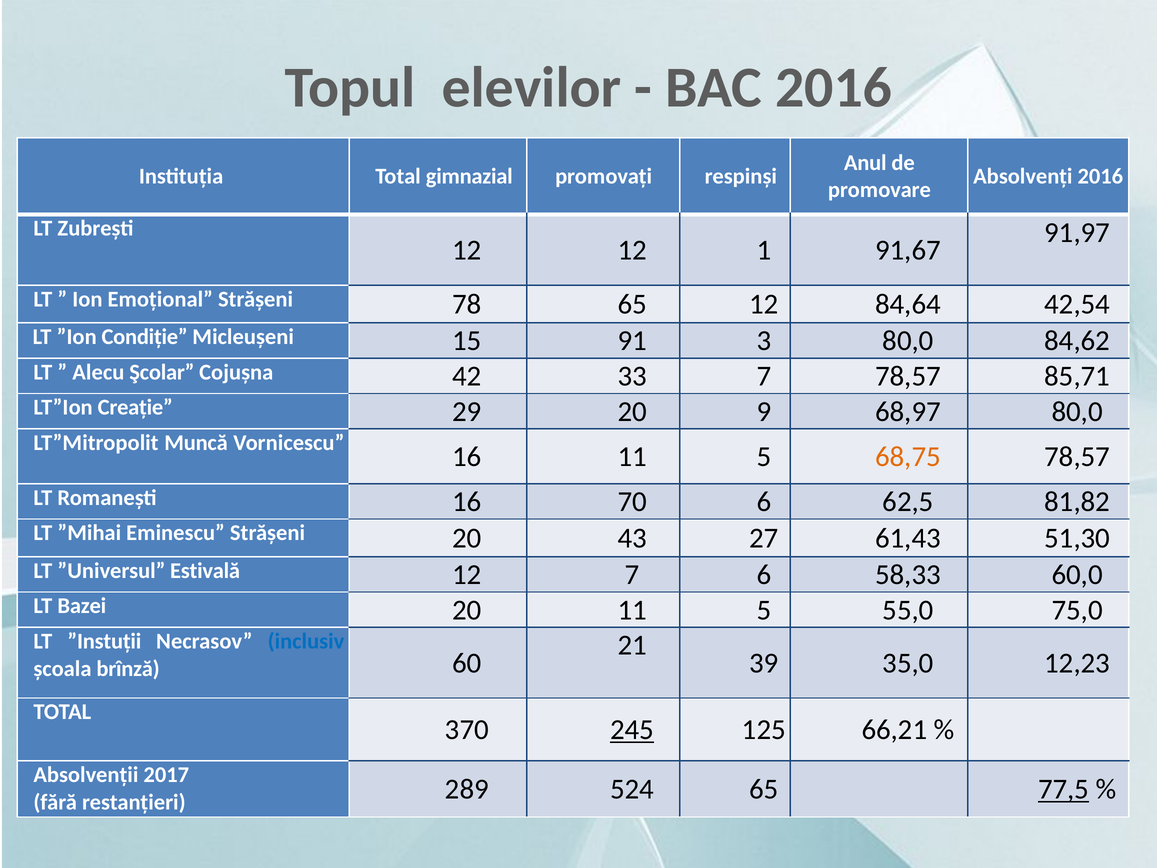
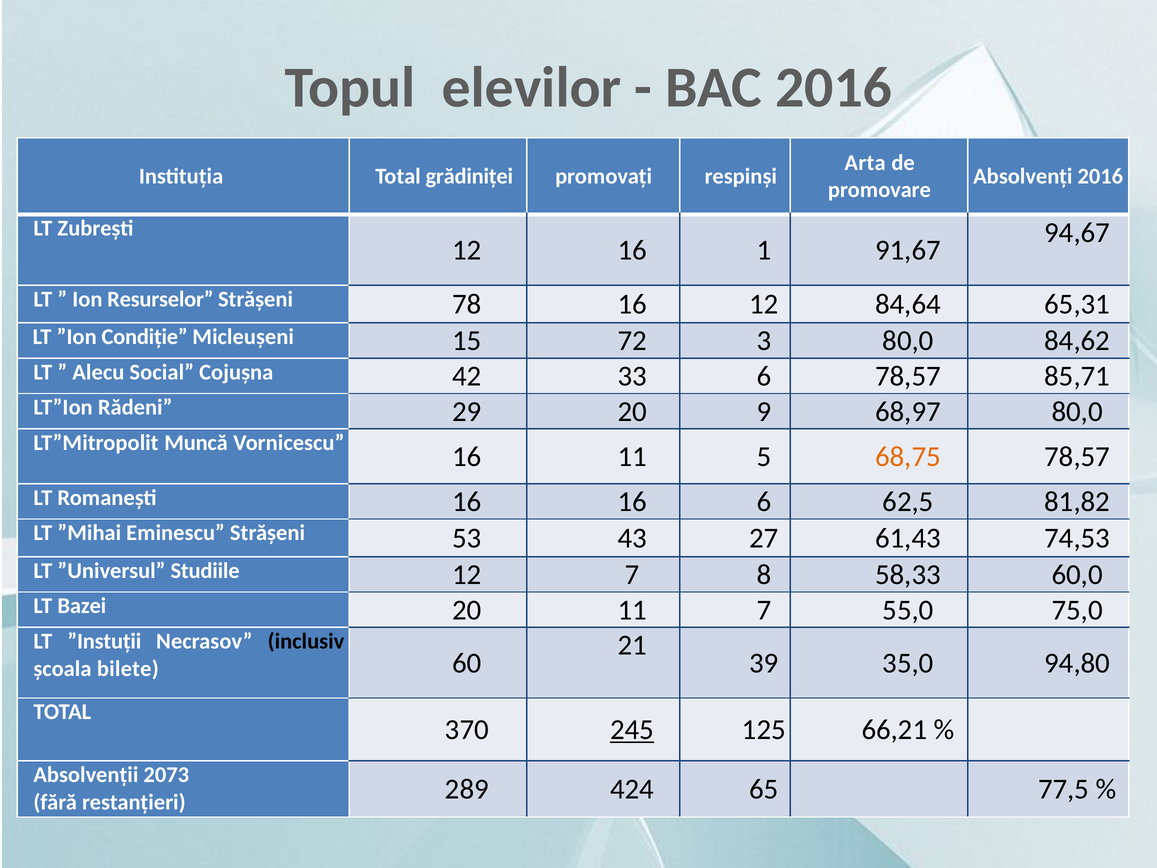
Anul: Anul -> Arta (865, 163)
gimnazial: gimnazial -> grădiniței (469, 176)
91,97: 91,97 -> 94,67 (1077, 232)
12 12: 12 -> 16 (632, 250)
Emoțional: Emoțional -> Resurselor (160, 299)
78 65: 65 -> 16 (632, 304)
42,54: 42,54 -> 65,31 (1077, 304)
91: 91 -> 72 (632, 341)
Şcolar: Şcolar -> Social (162, 372)
33 7: 7 -> 6 (764, 376)
Creație: Creație -> Rădeni (135, 407)
16 70: 70 -> 16 (632, 502)
Strășeni 20: 20 -> 53 (467, 538)
51,30: 51,30 -> 74,53 (1077, 538)
Estivală: Estivală -> Studiile (205, 570)
7 6: 6 -> 8 (764, 575)
20 11 5: 5 -> 7 (764, 610)
inclusiv colour: blue -> black (306, 641)
12,23: 12,23 -> 94,80 (1077, 663)
brînză: brînză -> bilete (128, 669)
2017: 2017 -> 2073 (166, 775)
524: 524 -> 424 (632, 789)
77,5 underline: present -> none (1064, 789)
